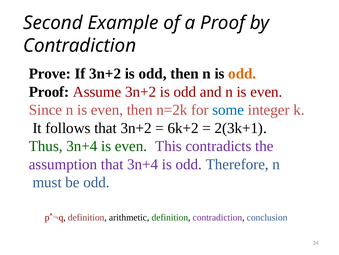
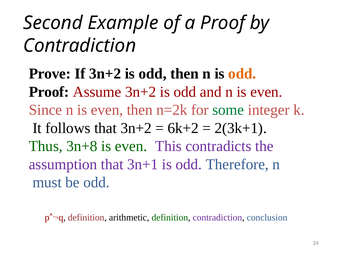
some colour: blue -> green (228, 110)
Thus 3n+4: 3n+4 -> 3n+8 (82, 146)
that 3n+4: 3n+4 -> 3n+1 (143, 164)
